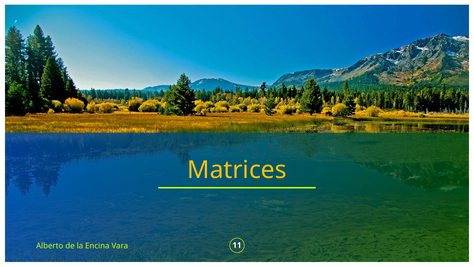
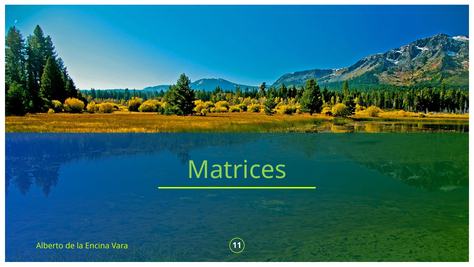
Matrices colour: yellow -> light green (237, 170)
